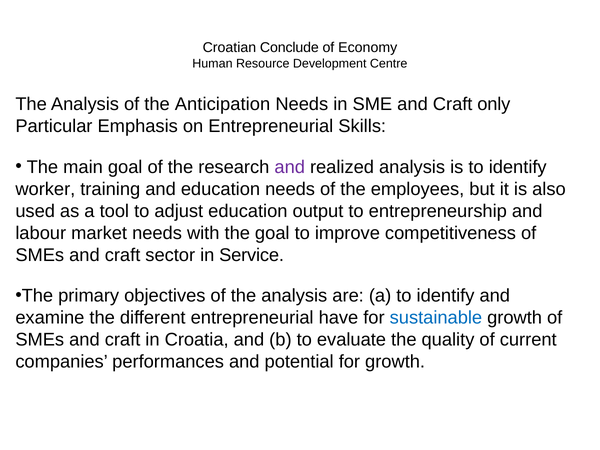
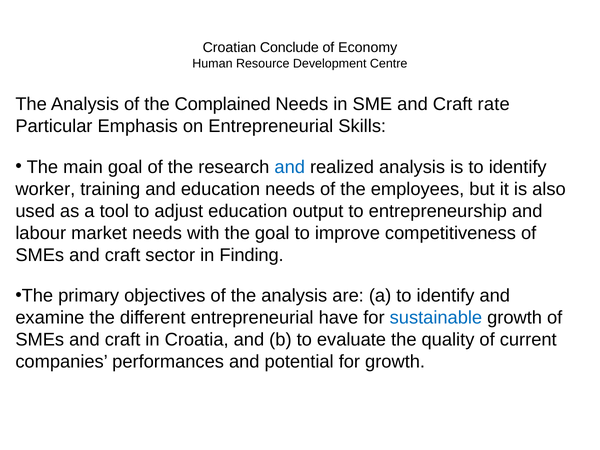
Anticipation: Anticipation -> Complained (223, 104)
only: only -> rate (494, 104)
and colour: purple -> blue (290, 167)
Service: Service -> Finding (252, 255)
